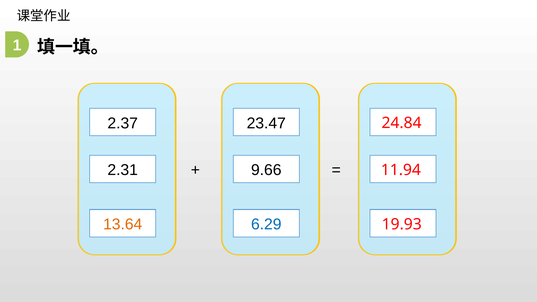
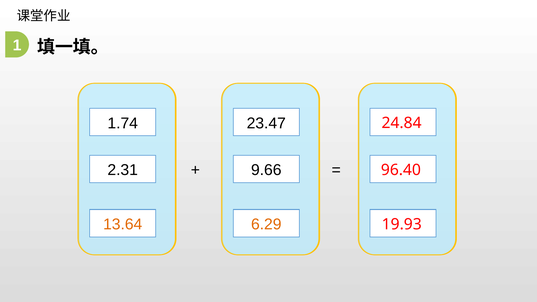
2.37: 2.37 -> 1.74 (123, 123)
11.94: 11.94 -> 96.40 (401, 170)
6.29 colour: blue -> orange (266, 224)
